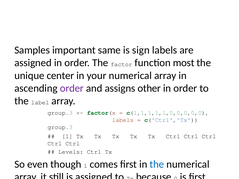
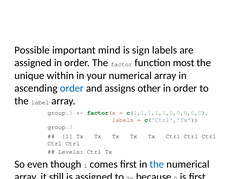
Samples: Samples -> Possible (32, 50)
same: same -> mind (109, 50)
center: center -> within (60, 76)
order colour: purple -> blue (72, 88)
